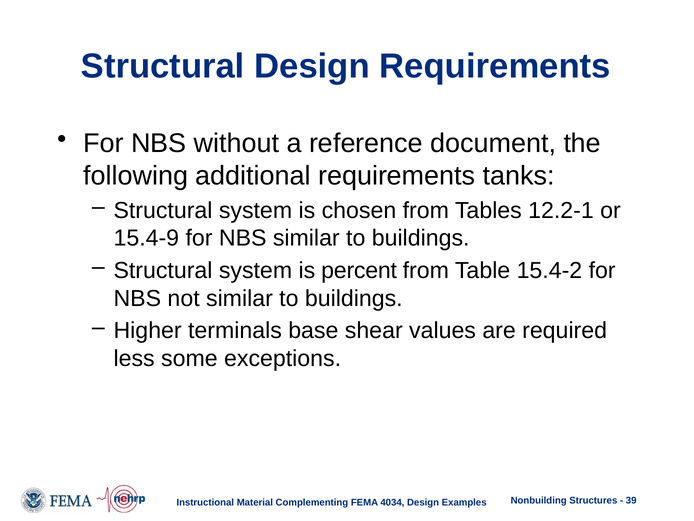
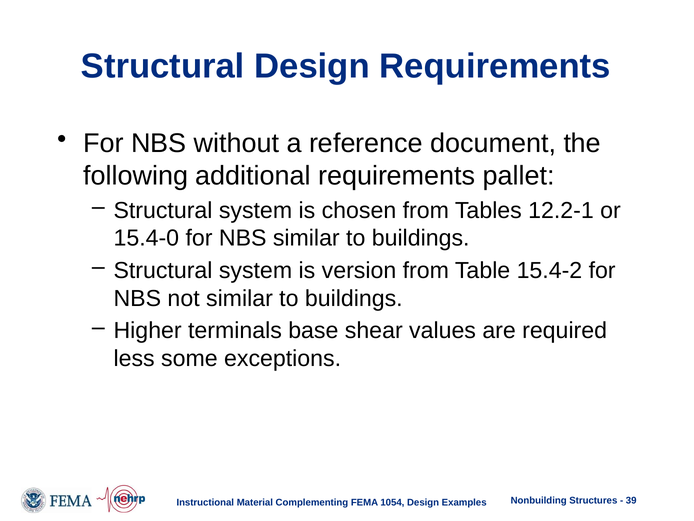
tanks: tanks -> pallet (519, 176)
15.4-9: 15.4-9 -> 15.4-0 (146, 238)
percent: percent -> version (359, 270)
4034: 4034 -> 1054 (392, 502)
